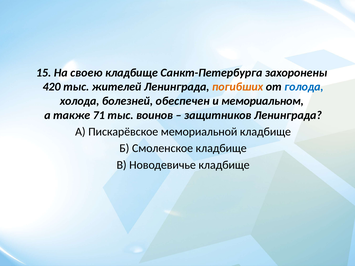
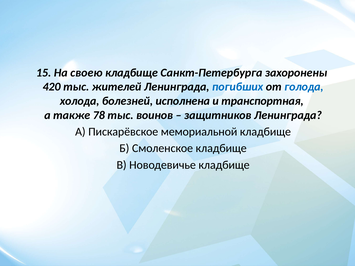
погибших colour: orange -> blue (238, 87)
обеспечен: обеспечен -> исполнена (183, 101)
мемориальном: мемориальном -> транспортная (262, 101)
71: 71 -> 78 (99, 115)
